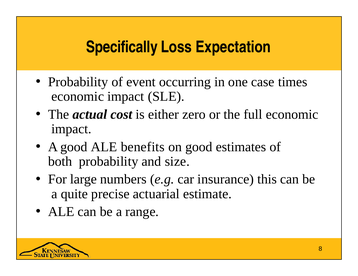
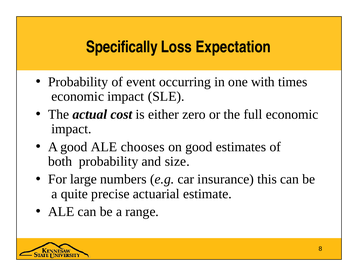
case: case -> with (263, 82)
benefits: benefits -> chooses (143, 147)
